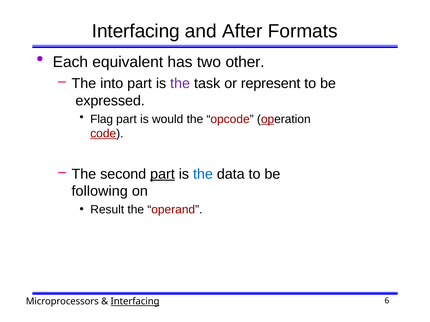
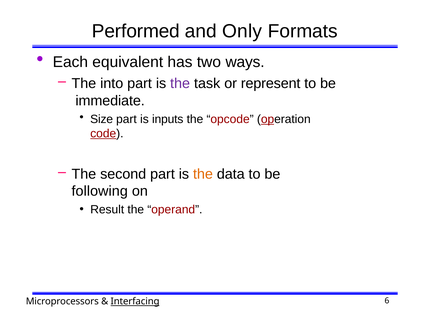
Interfacing: Interfacing -> Performed (136, 31)
After: After -> Only (242, 31)
other: other -> ways (245, 62)
expressed: expressed -> immediate (110, 101)
Flag: Flag -> Size (102, 119)
would: would -> inputs (168, 119)
part underline: present -> none (162, 174)
the colour: blue -> orange (203, 174)
